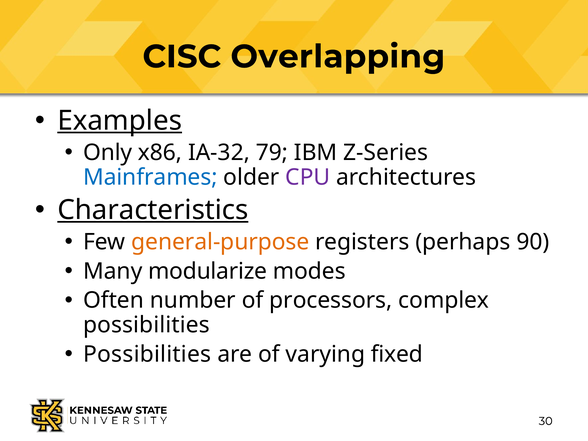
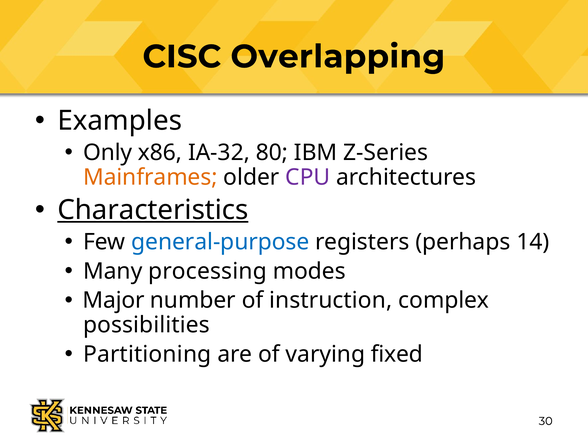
Examples underline: present -> none (120, 121)
79: 79 -> 80 (272, 153)
Mainframes colour: blue -> orange (150, 177)
general-purpose colour: orange -> blue (220, 242)
90: 90 -> 14 (533, 242)
modularize: modularize -> processing (207, 271)
Often: Often -> Major (114, 300)
processors: processors -> instruction (331, 300)
Possibilities: Possibilities -> Partitioning (147, 354)
